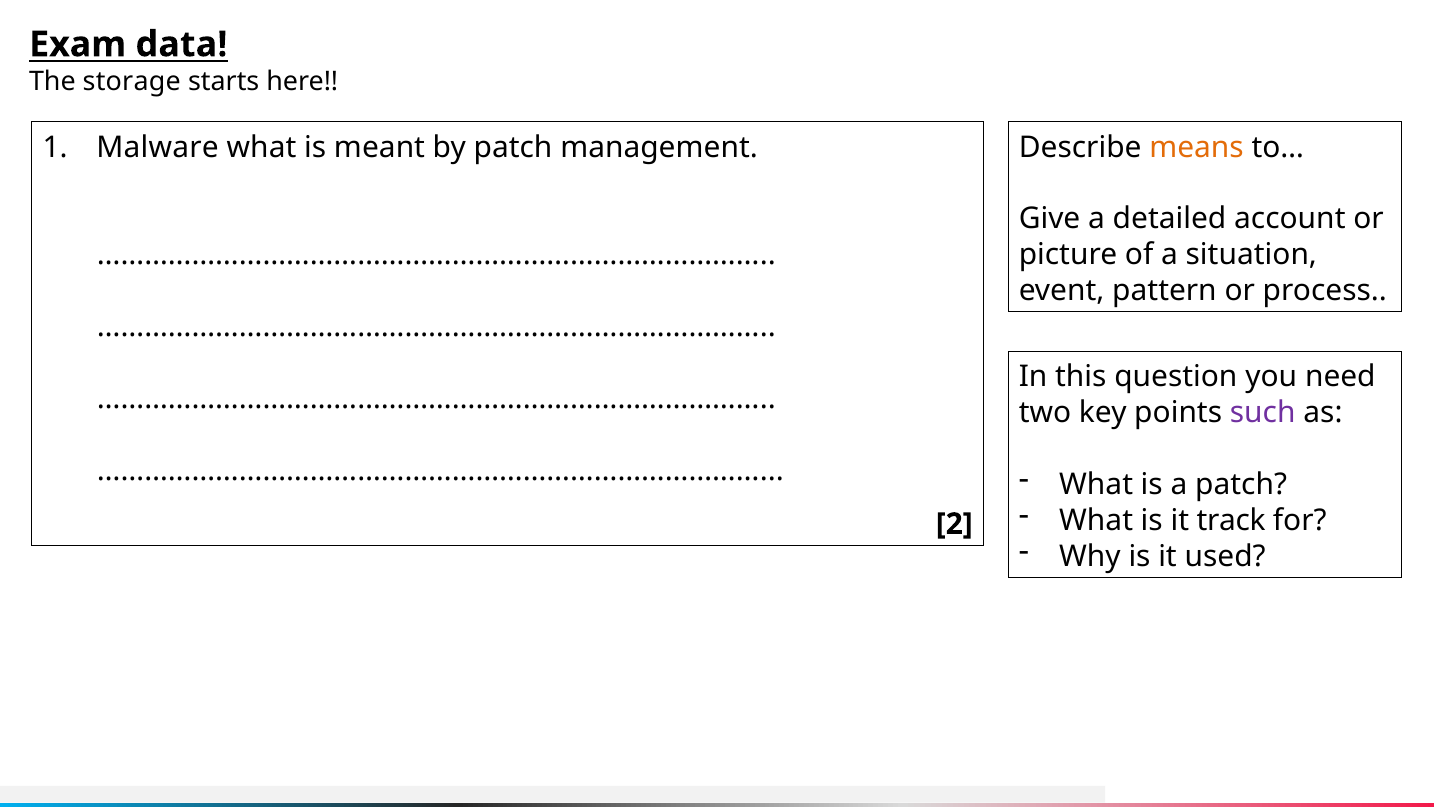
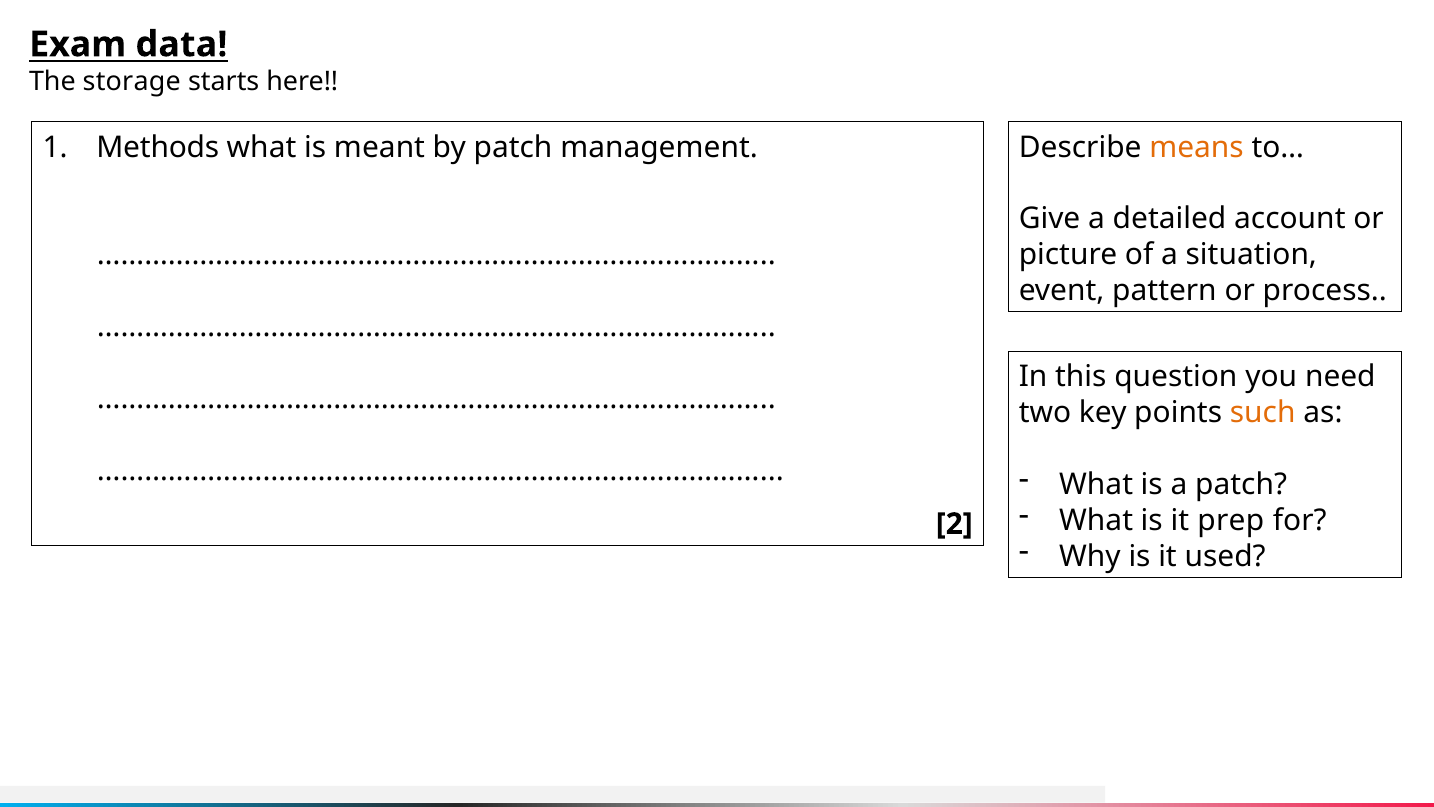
Malware: Malware -> Methods (158, 147)
such colour: purple -> orange (1263, 412)
track: track -> prep (1231, 520)
